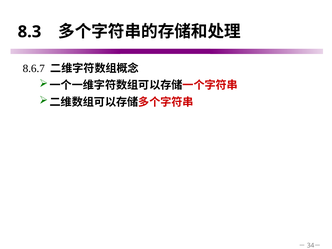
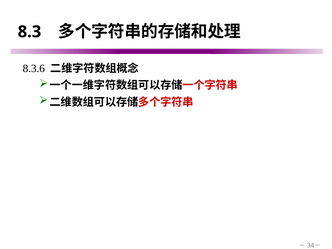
8.6.7: 8.6.7 -> 8.3.6 (34, 68)
